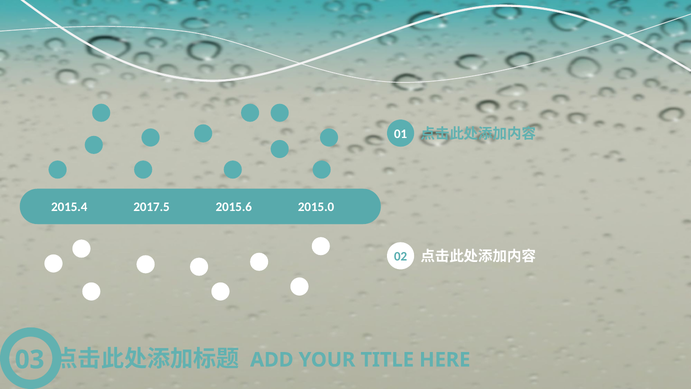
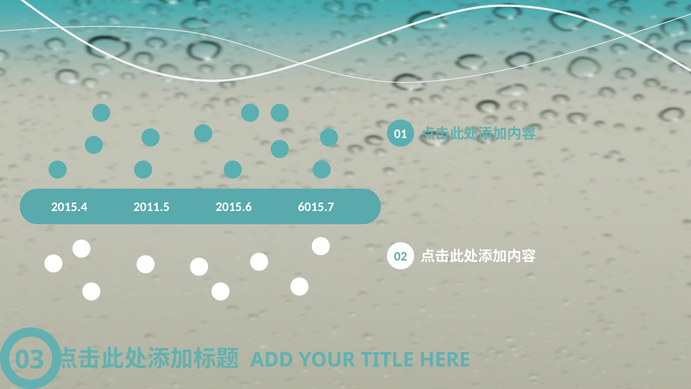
2017.5: 2017.5 -> 2011.5 (152, 207)
2015.0: 2015.0 -> 6015.7 (316, 207)
